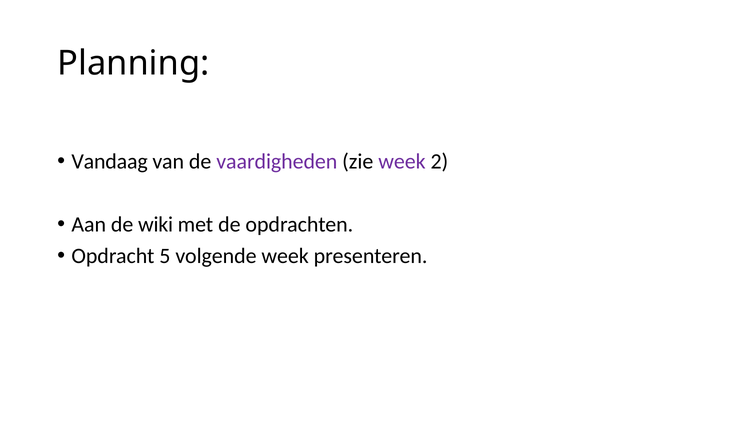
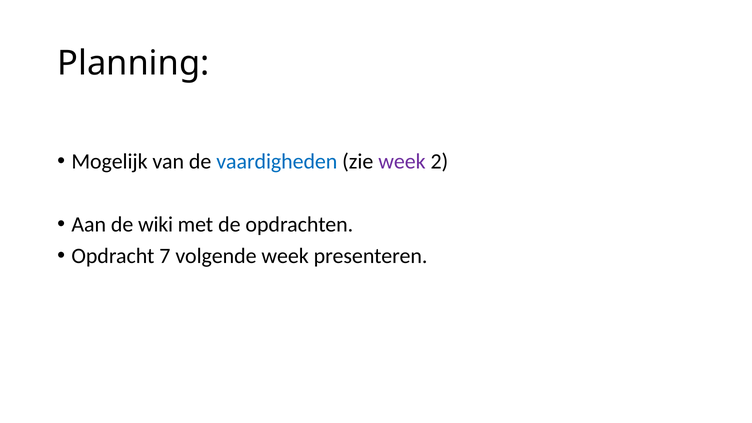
Vandaag: Vandaag -> Mogelijk (110, 161)
vaardigheden colour: purple -> blue (277, 161)
5: 5 -> 7 (165, 256)
